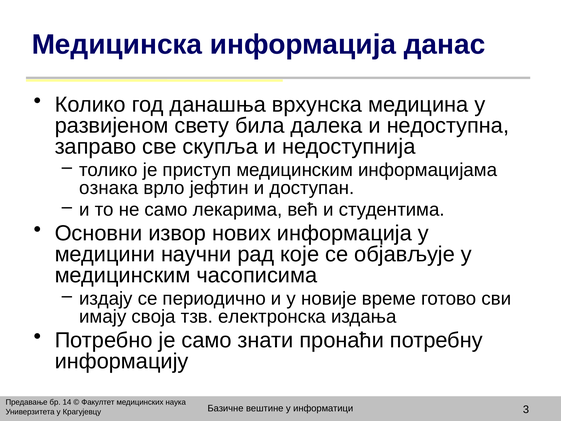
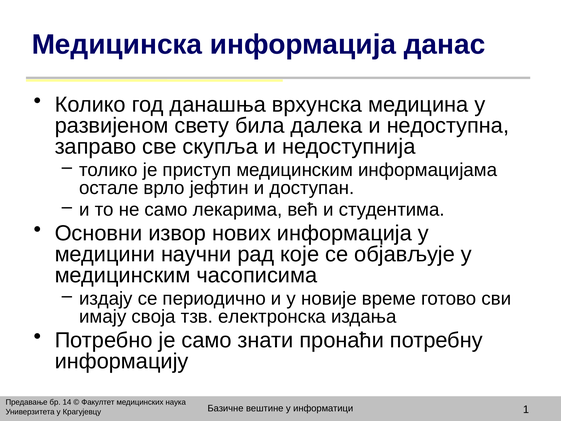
ознака: ознака -> остале (109, 188)
3: 3 -> 1 (526, 409)
